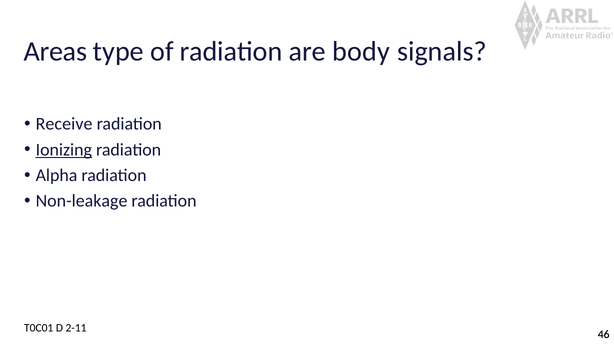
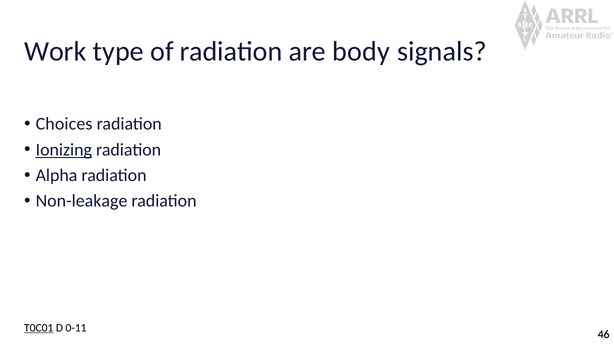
Areas: Areas -> Work (55, 52)
Receive: Receive -> Choices (64, 124)
T0C01 underline: none -> present (39, 328)
2-11: 2-11 -> 0-11 (76, 328)
